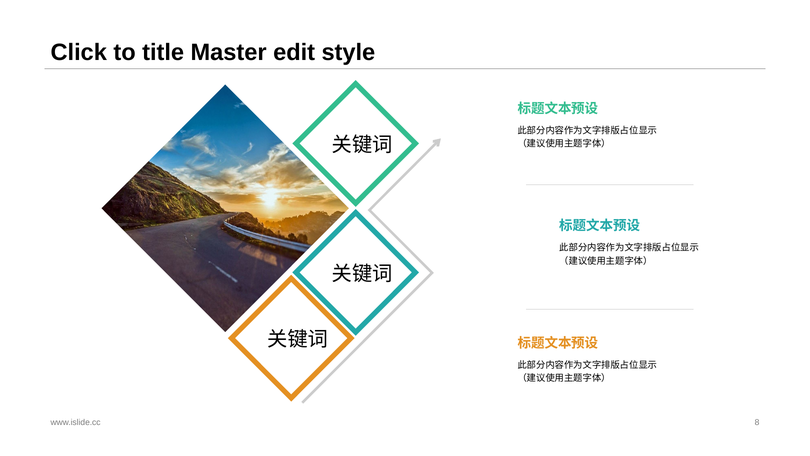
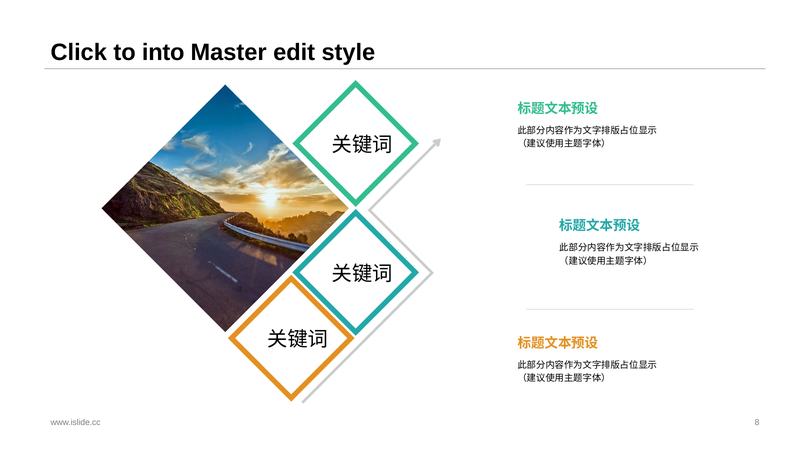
title: title -> into (163, 52)
